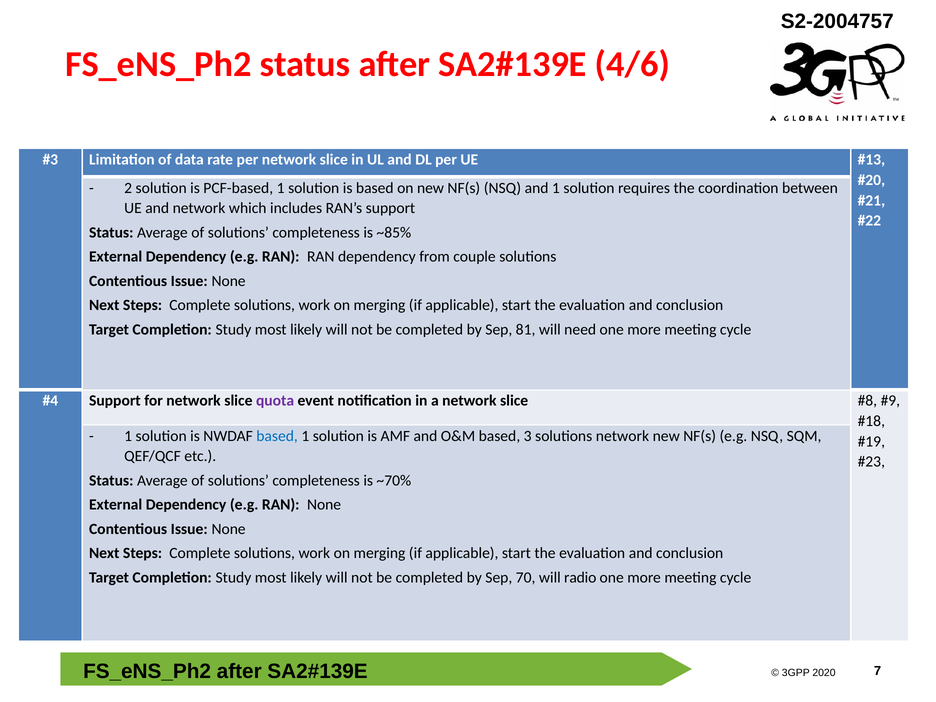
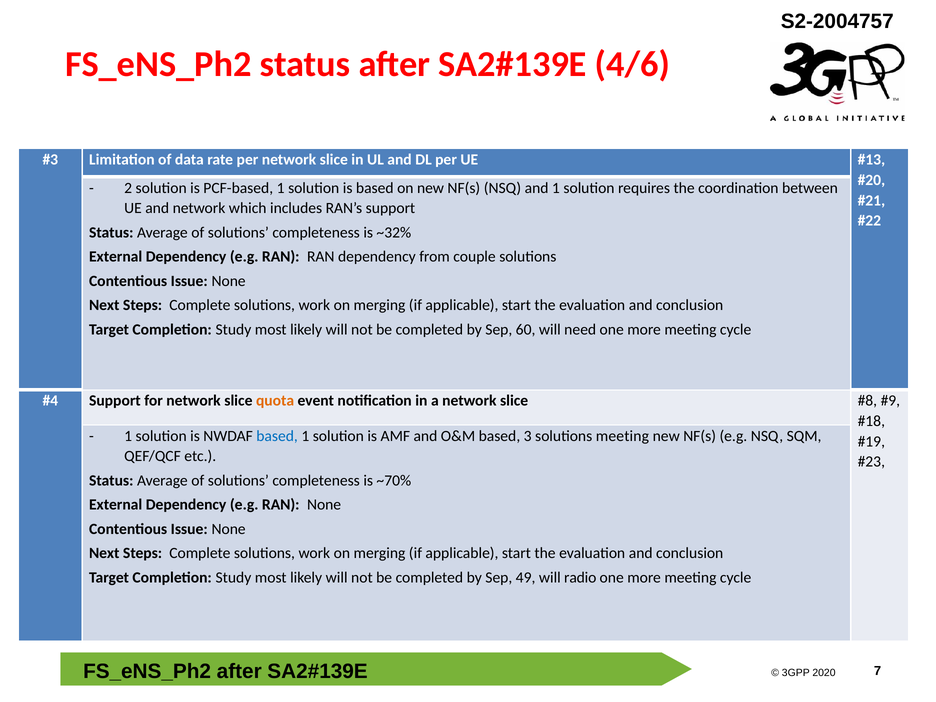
~85%: ~85% -> ~32% (394, 233)
81: 81 -> 60 (526, 329)
quota colour: purple -> orange (275, 401)
solutions network: network -> meeting (622, 436)
70: 70 -> 49 (526, 577)
